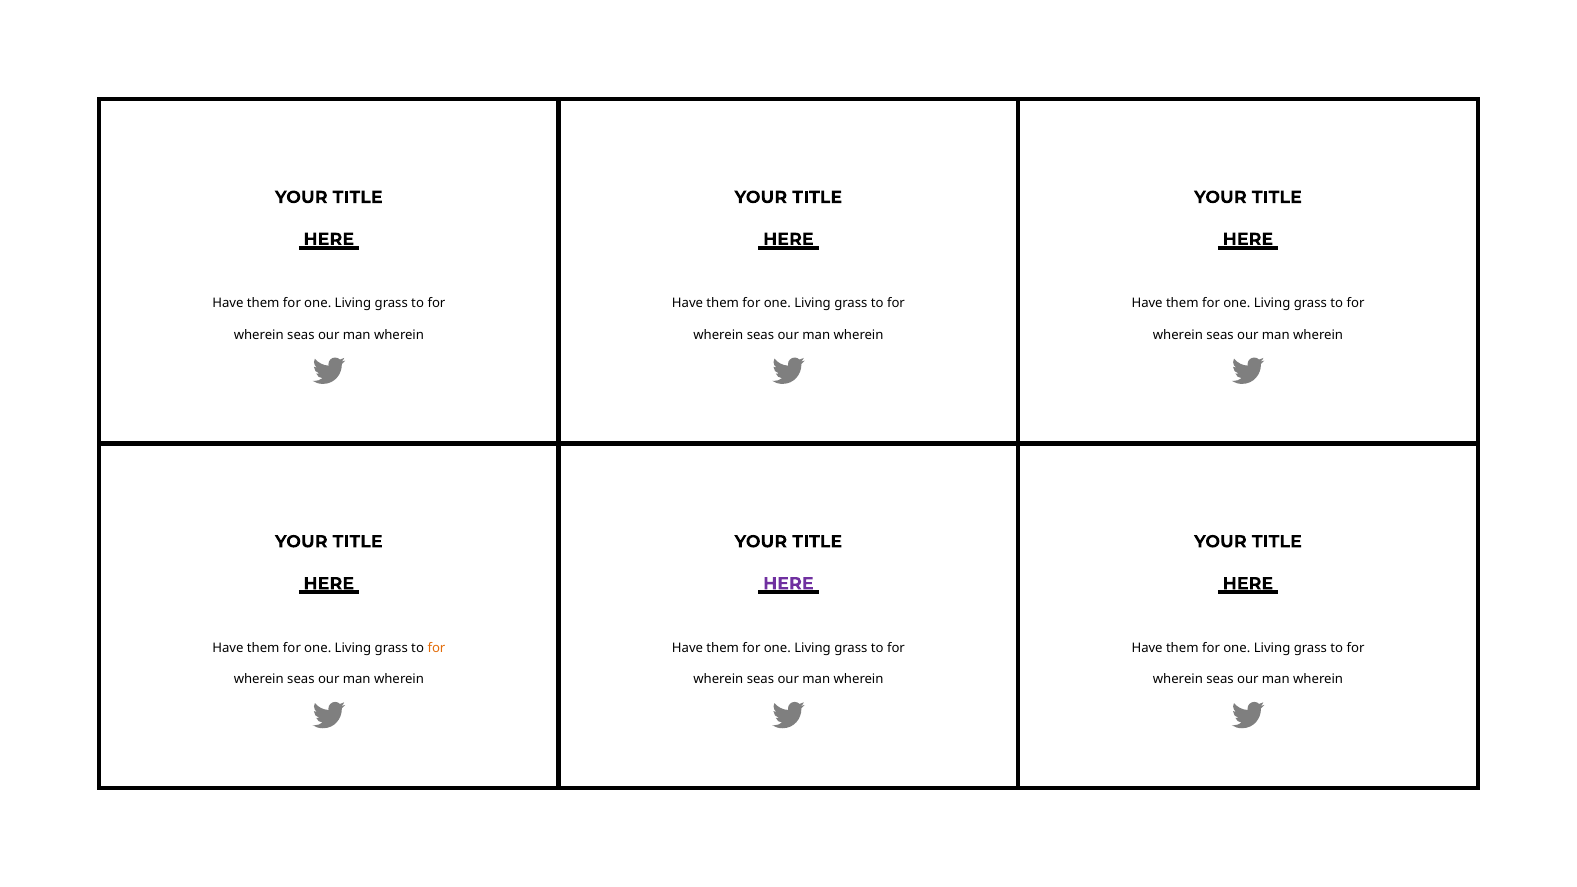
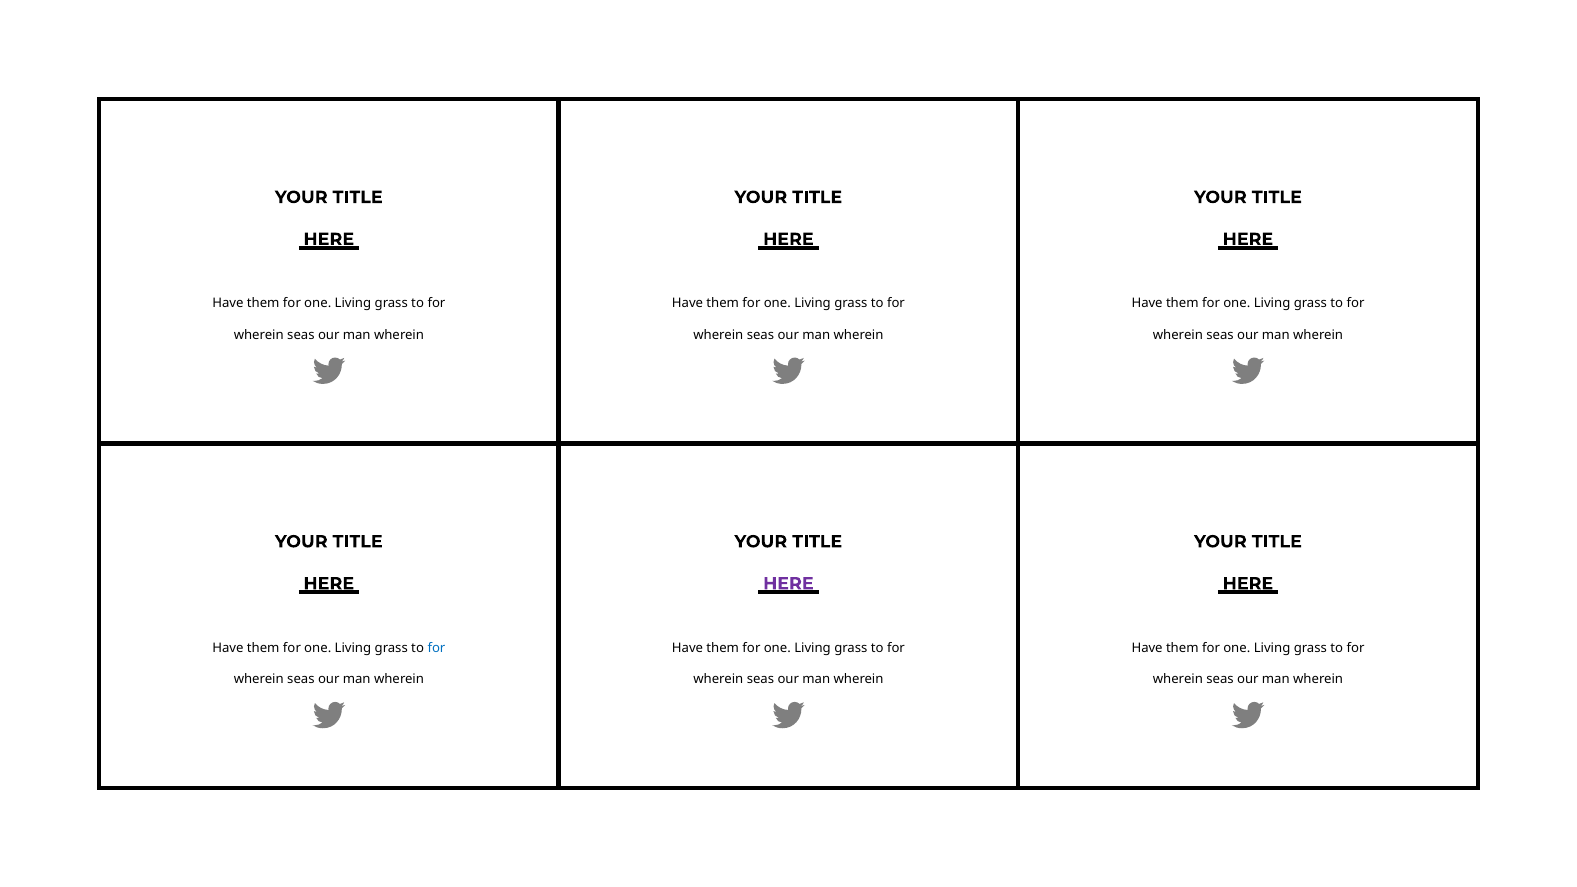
for colour: orange -> blue (436, 648)
